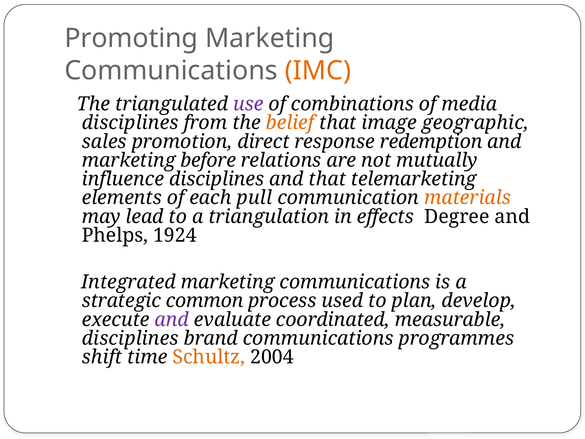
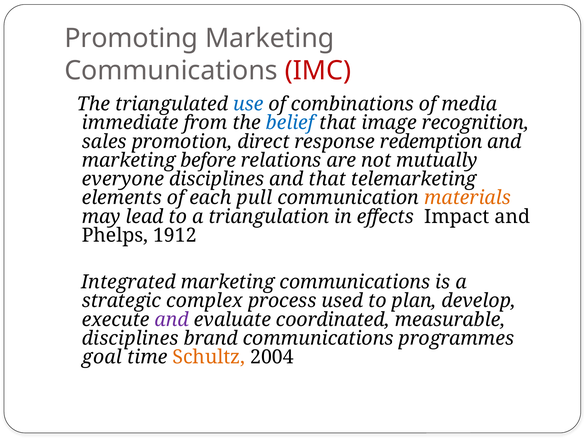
IMC colour: orange -> red (318, 71)
use colour: purple -> blue (248, 104)
disciplines: disciplines -> immediate (130, 123)
belief colour: orange -> blue (290, 123)
geographic: geographic -> recognition (475, 123)
influence: influence -> everyone (123, 179)
Degree: Degree -> Impact (457, 216)
1924: 1924 -> 1912 (175, 235)
common: common -> complex (204, 301)
shift: shift -> goal (102, 357)
